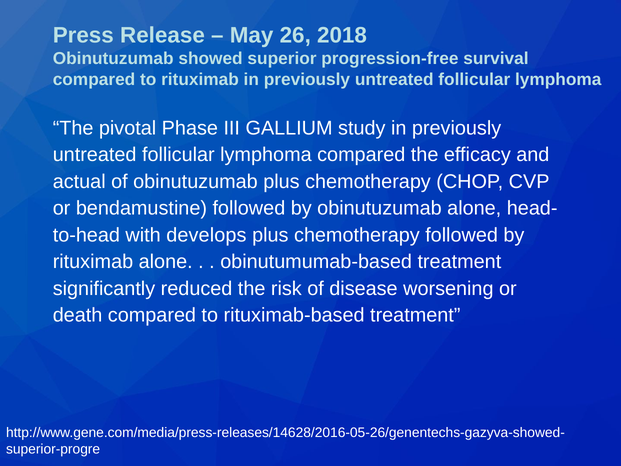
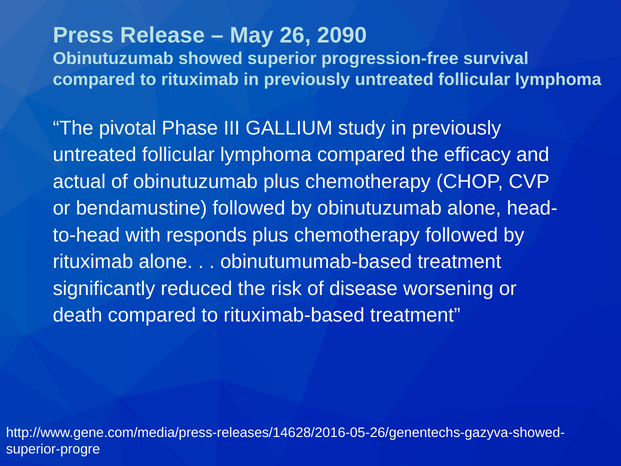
2018: 2018 -> 2090 (342, 35)
develops: develops -> responds (207, 235)
